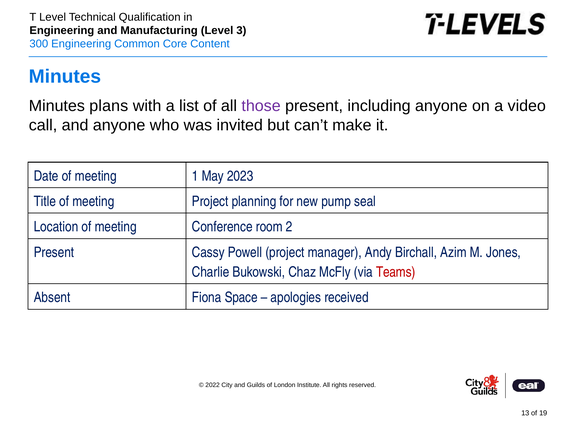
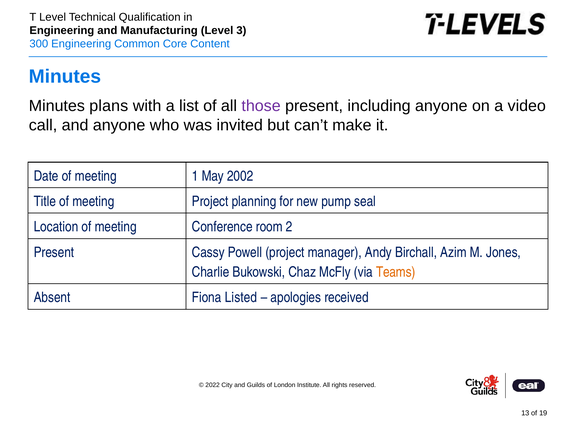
2023: 2023 -> 2002 (240, 176)
Teams colour: red -> orange (396, 272)
Space: Space -> Listed (241, 297)
